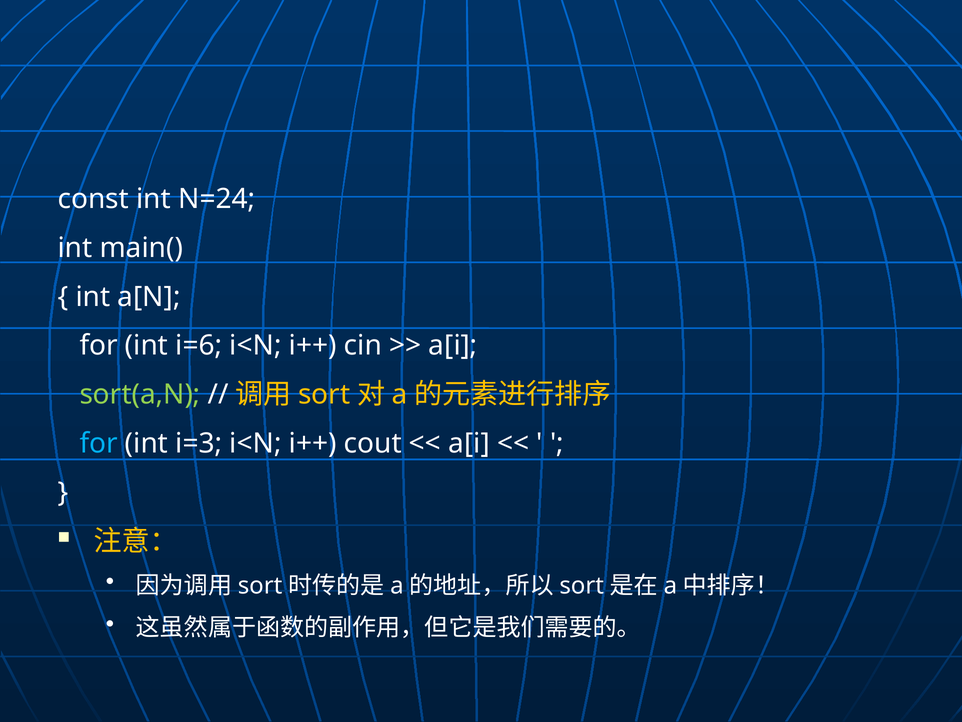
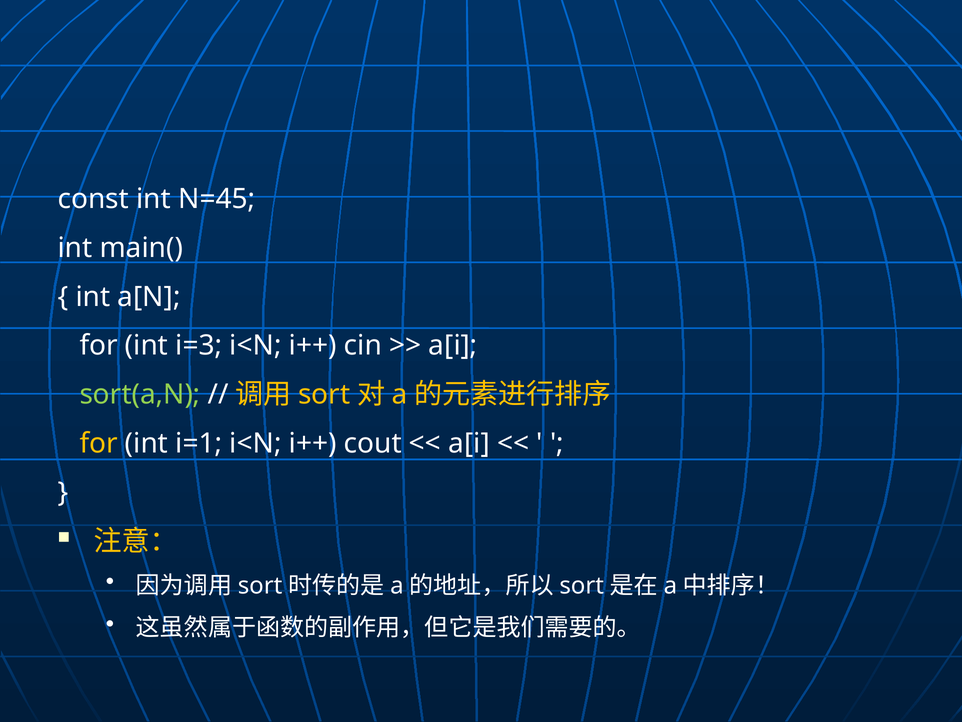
N=24: N=24 -> N=45 (217, 199)
i=6: i=6 -> i=3 (199, 345)
for colour: light blue -> yellow (99, 443)
i=3: i=3 -> i=1 (199, 443)
